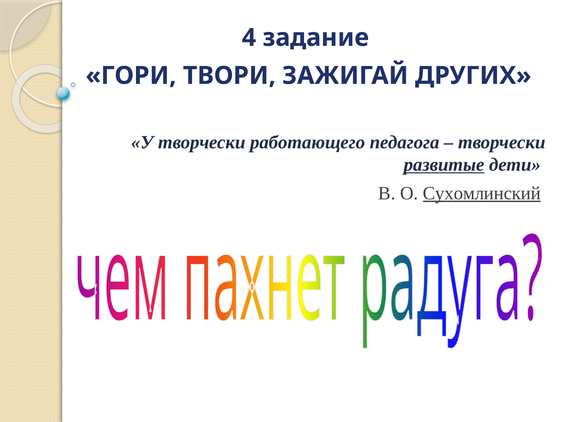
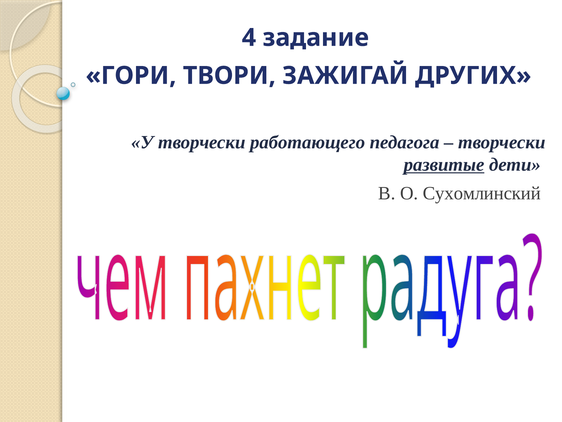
Сухомлинский underline: present -> none (482, 193)
